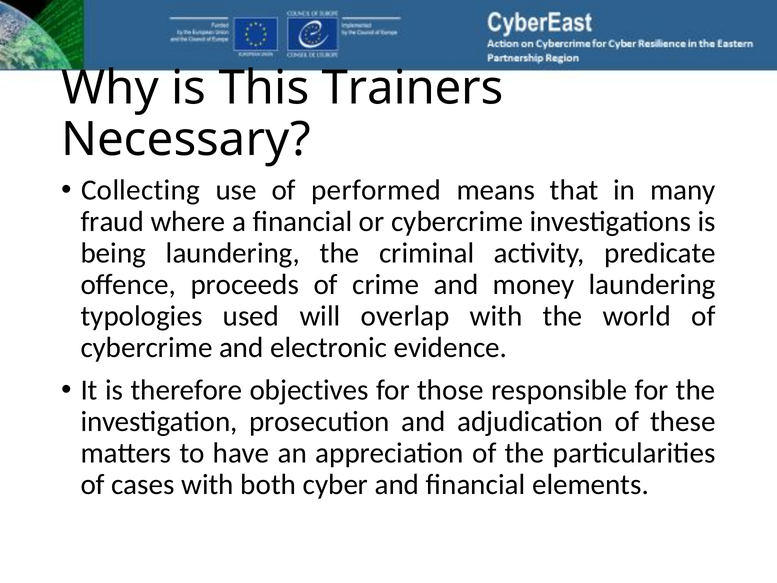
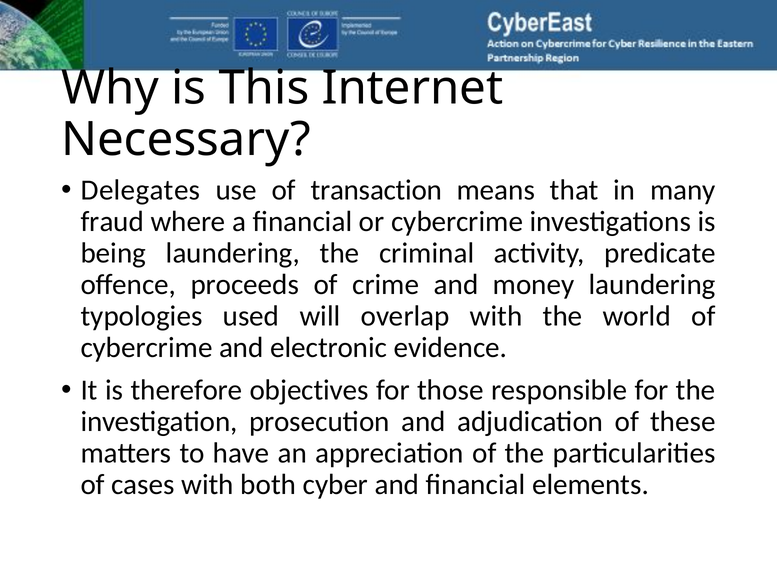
Trainers: Trainers -> Internet (412, 88)
Collecting: Collecting -> Delegates (141, 190)
performed: performed -> transaction (376, 190)
